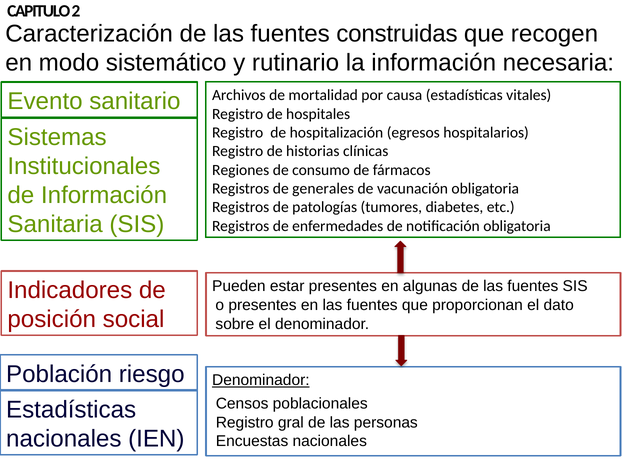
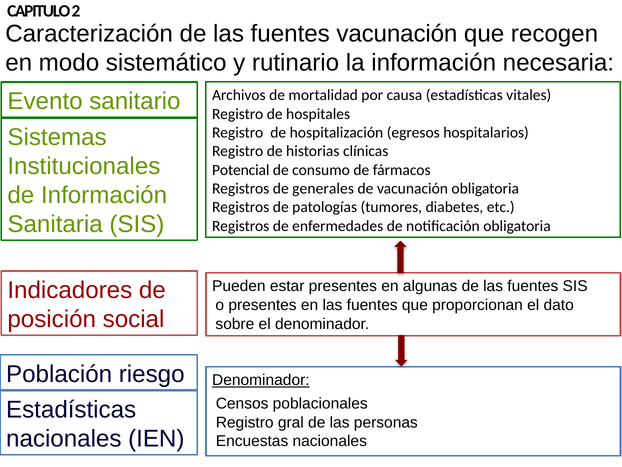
fuentes construidas: construidas -> vacunación (397, 34)
Regiones: Regiones -> Potencial (241, 170)
